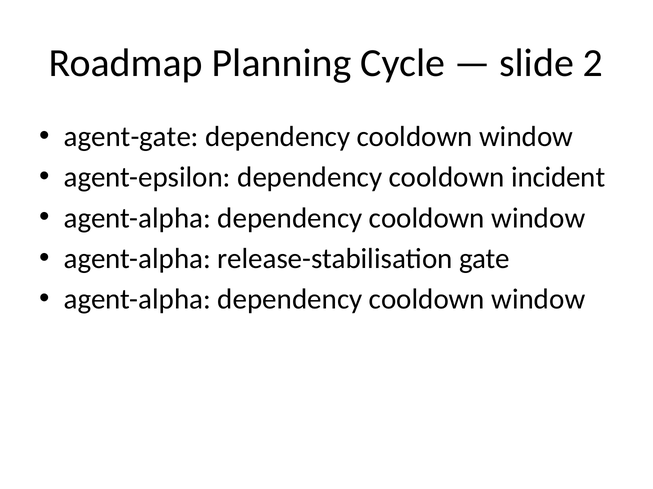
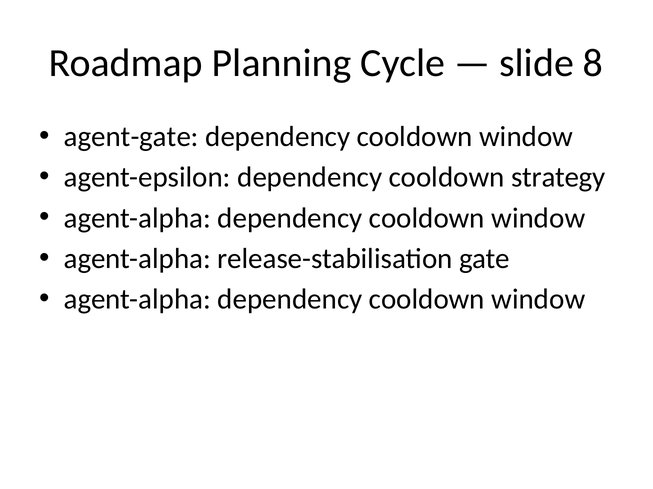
2: 2 -> 8 (593, 63)
incident: incident -> strategy (558, 178)
